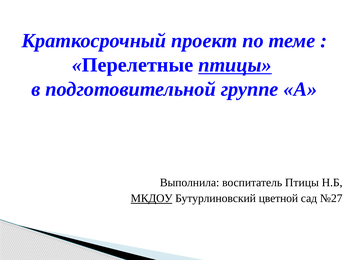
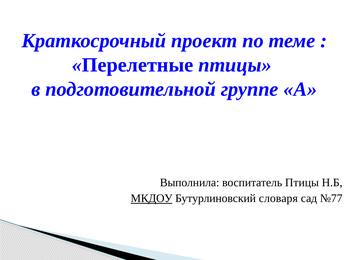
птицы underline: present -> none (235, 65)
цветной: цветной -> словаря (278, 198)
№27: №27 -> №77 (331, 198)
